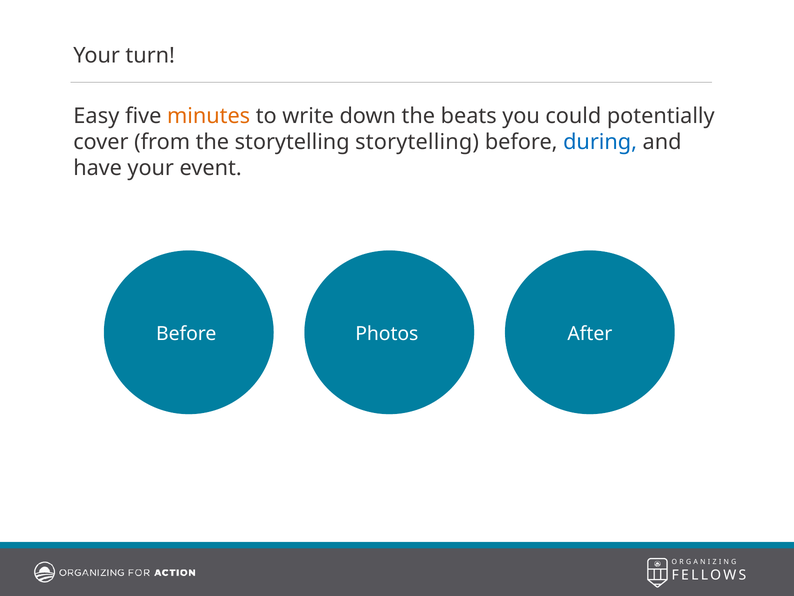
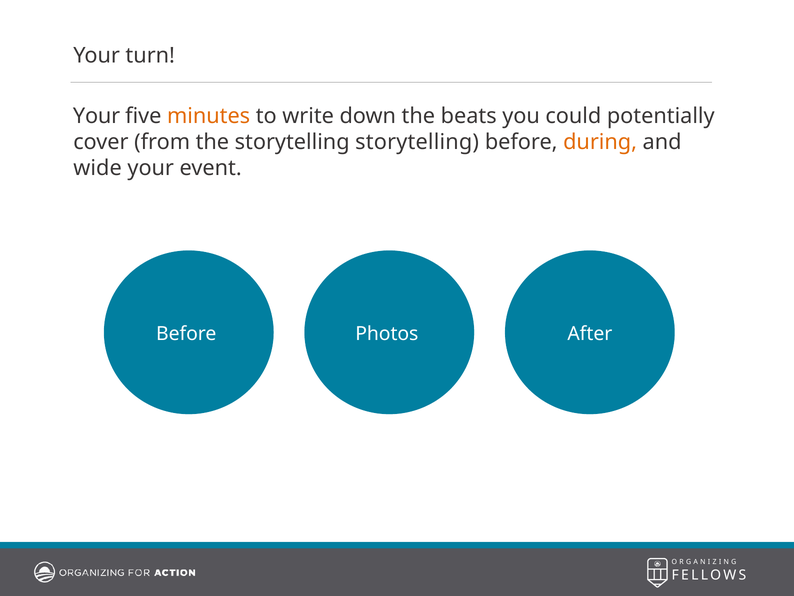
Easy: Easy -> Your (97, 116)
during colour: blue -> orange (600, 142)
have: have -> wide (98, 168)
